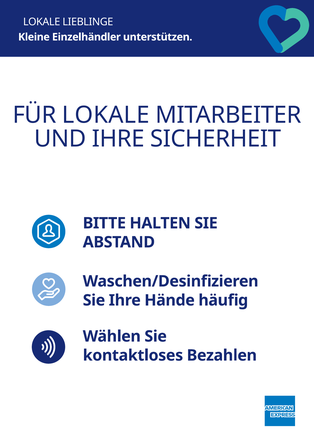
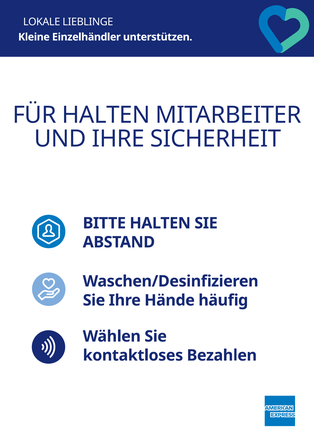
FÜR LOKALE: LOKALE -> HALTEN (106, 115)
